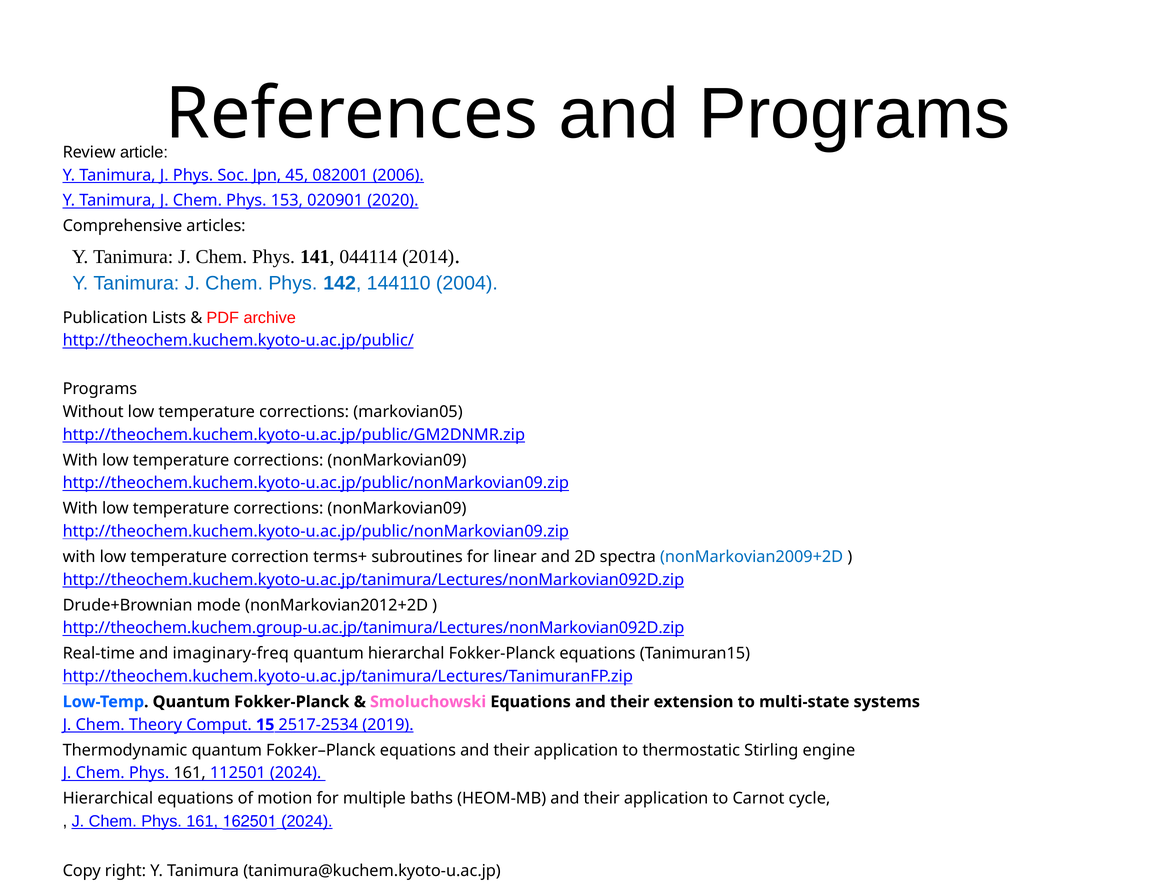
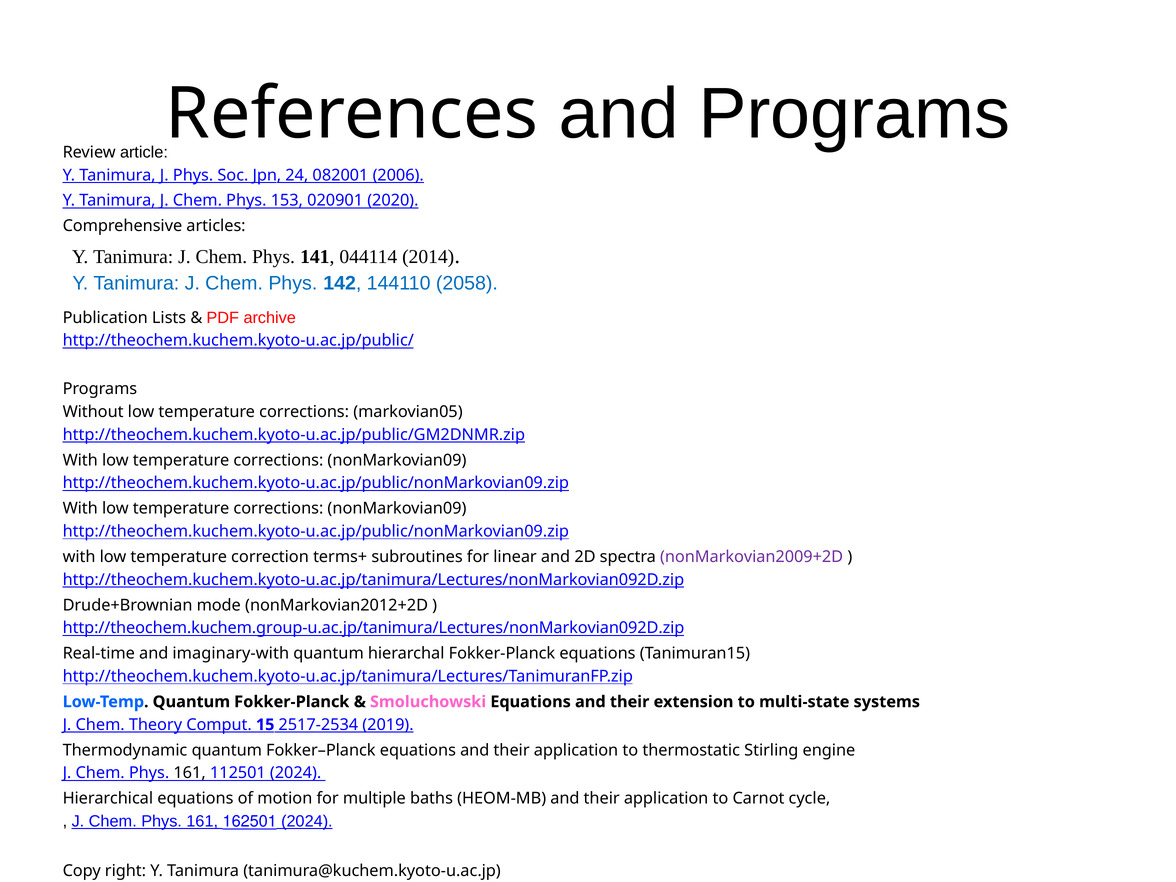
45: 45 -> 24 (297, 175)
2004: 2004 -> 2058 (467, 283)
nonMarkovian2009+2D colour: blue -> purple (752, 557)
imaginary-freq: imaginary-freq -> imaginary-with (231, 653)
